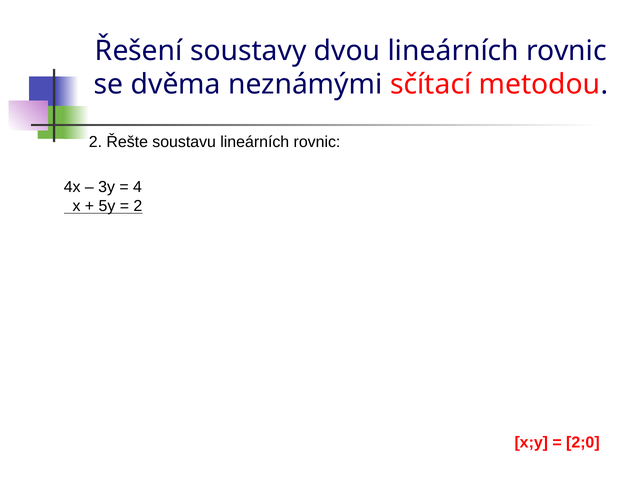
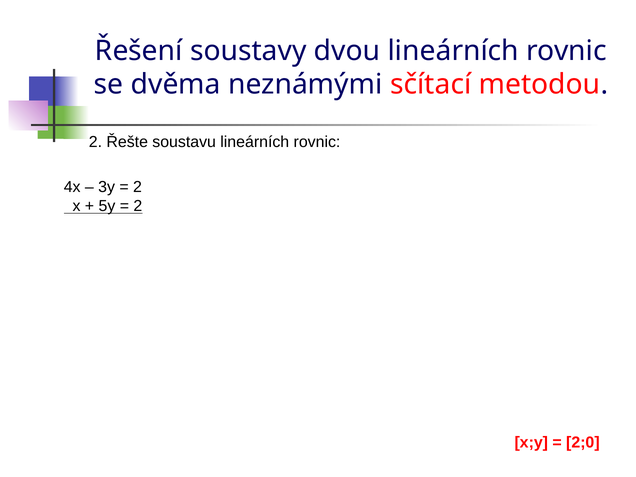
4: 4 -> 2 (137, 187)
